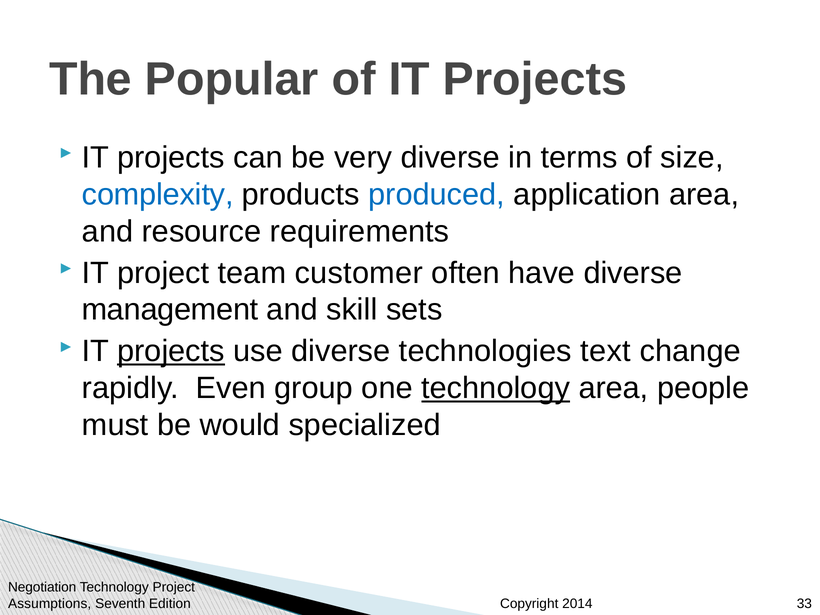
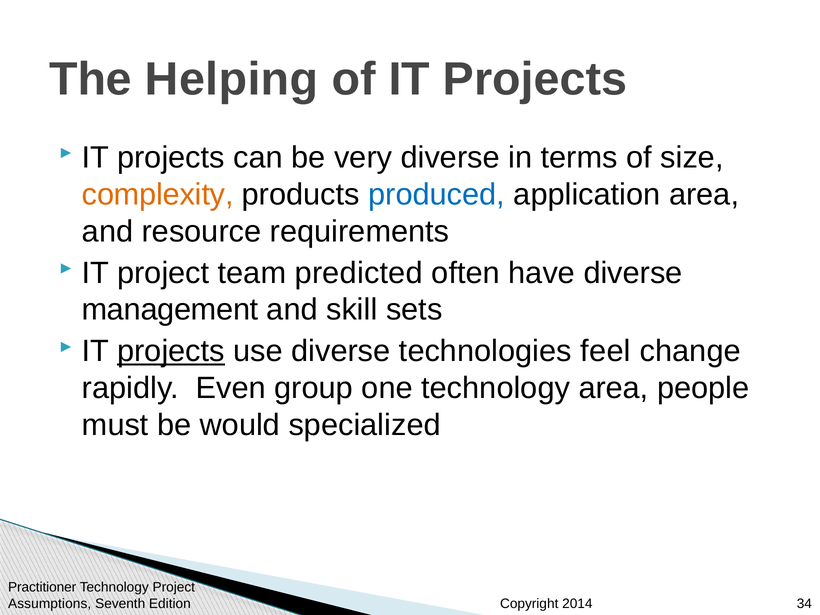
Popular: Popular -> Helping (232, 79)
complexity colour: blue -> orange (158, 194)
customer: customer -> predicted (359, 273)
text: text -> feel (606, 351)
technology underline: present -> none (496, 388)
Negotiation: Negotiation -> Practitioner (42, 587)
33: 33 -> 34 (804, 604)
